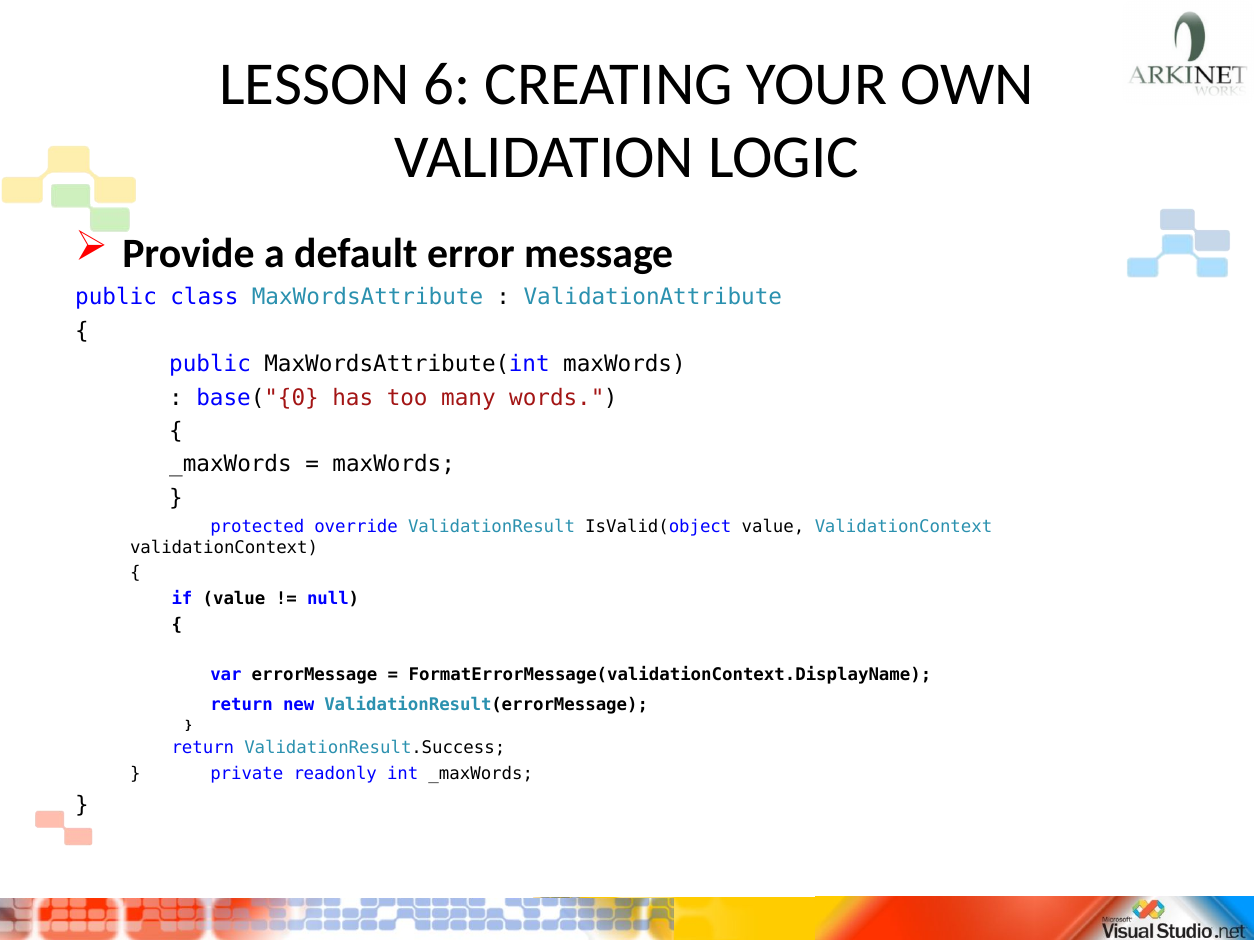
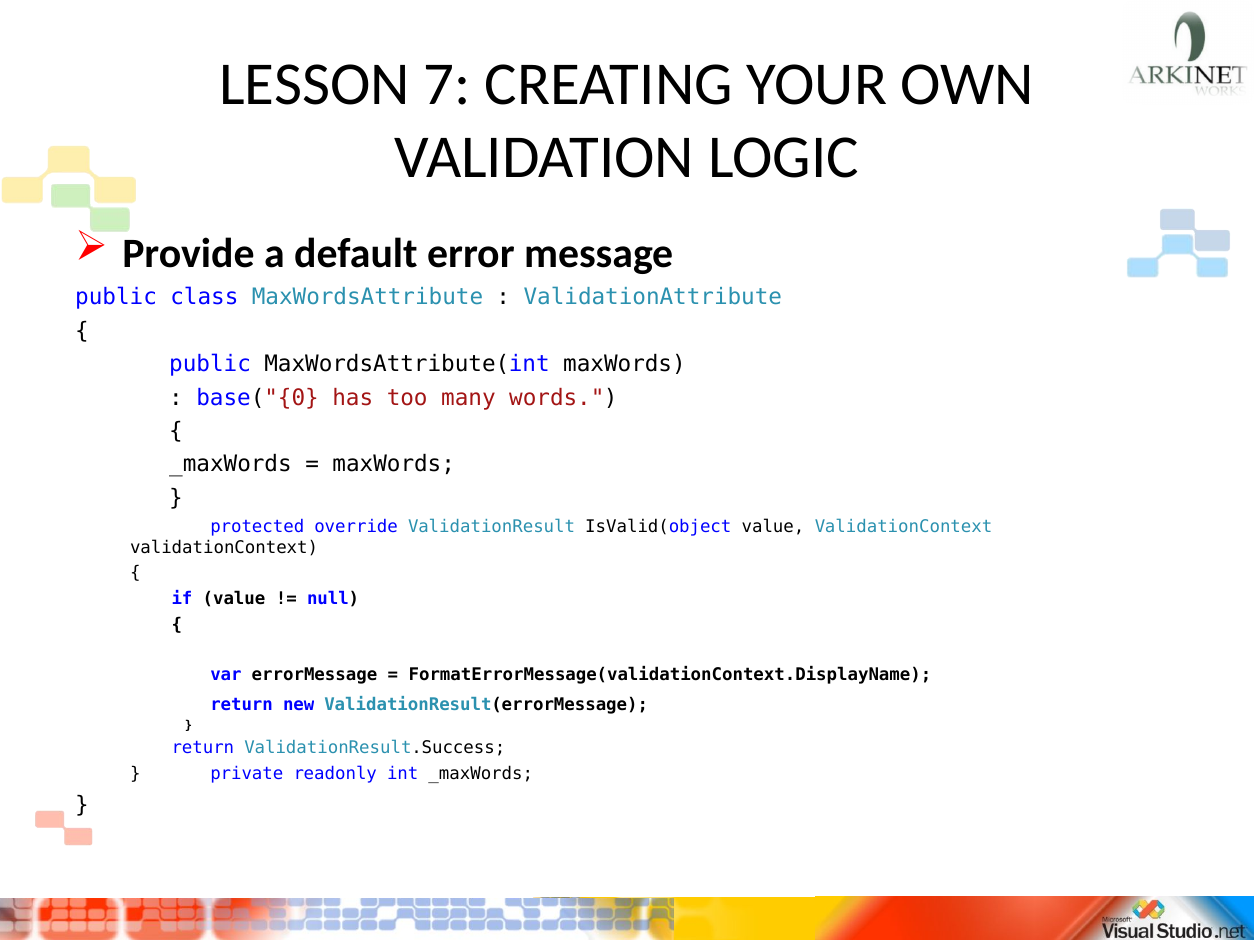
6: 6 -> 7 (447, 85)
